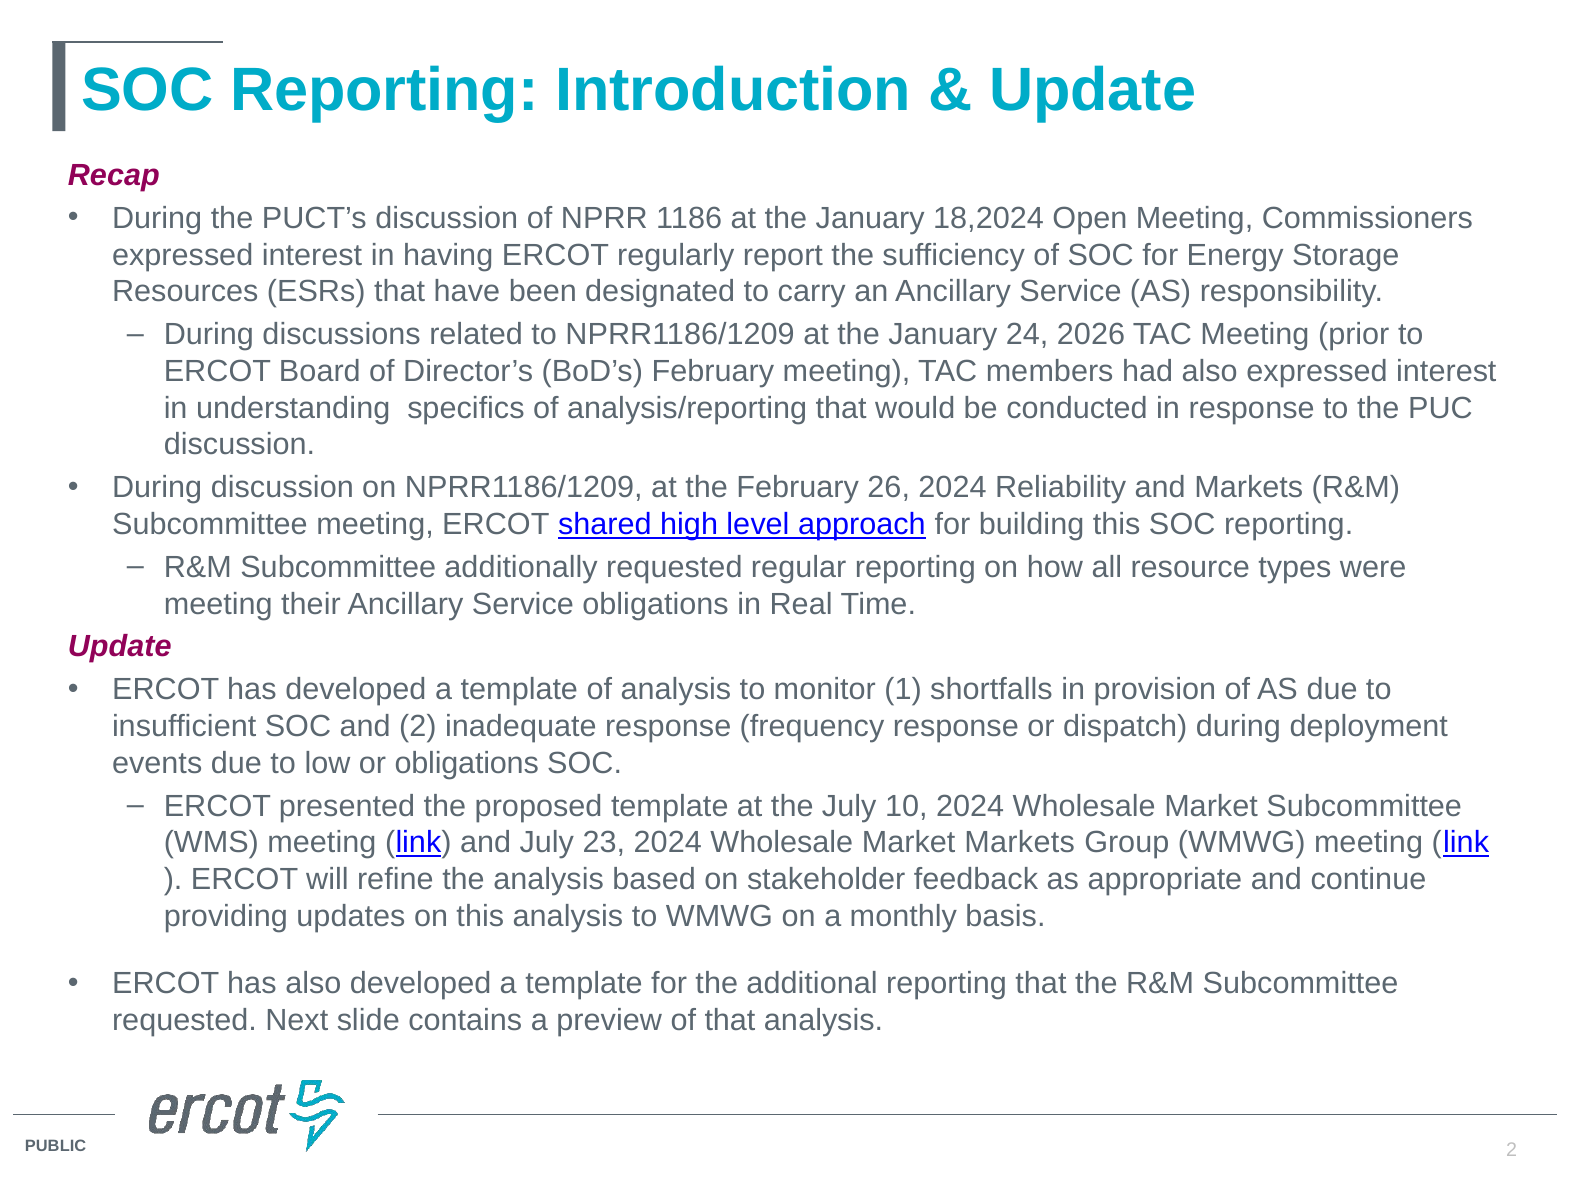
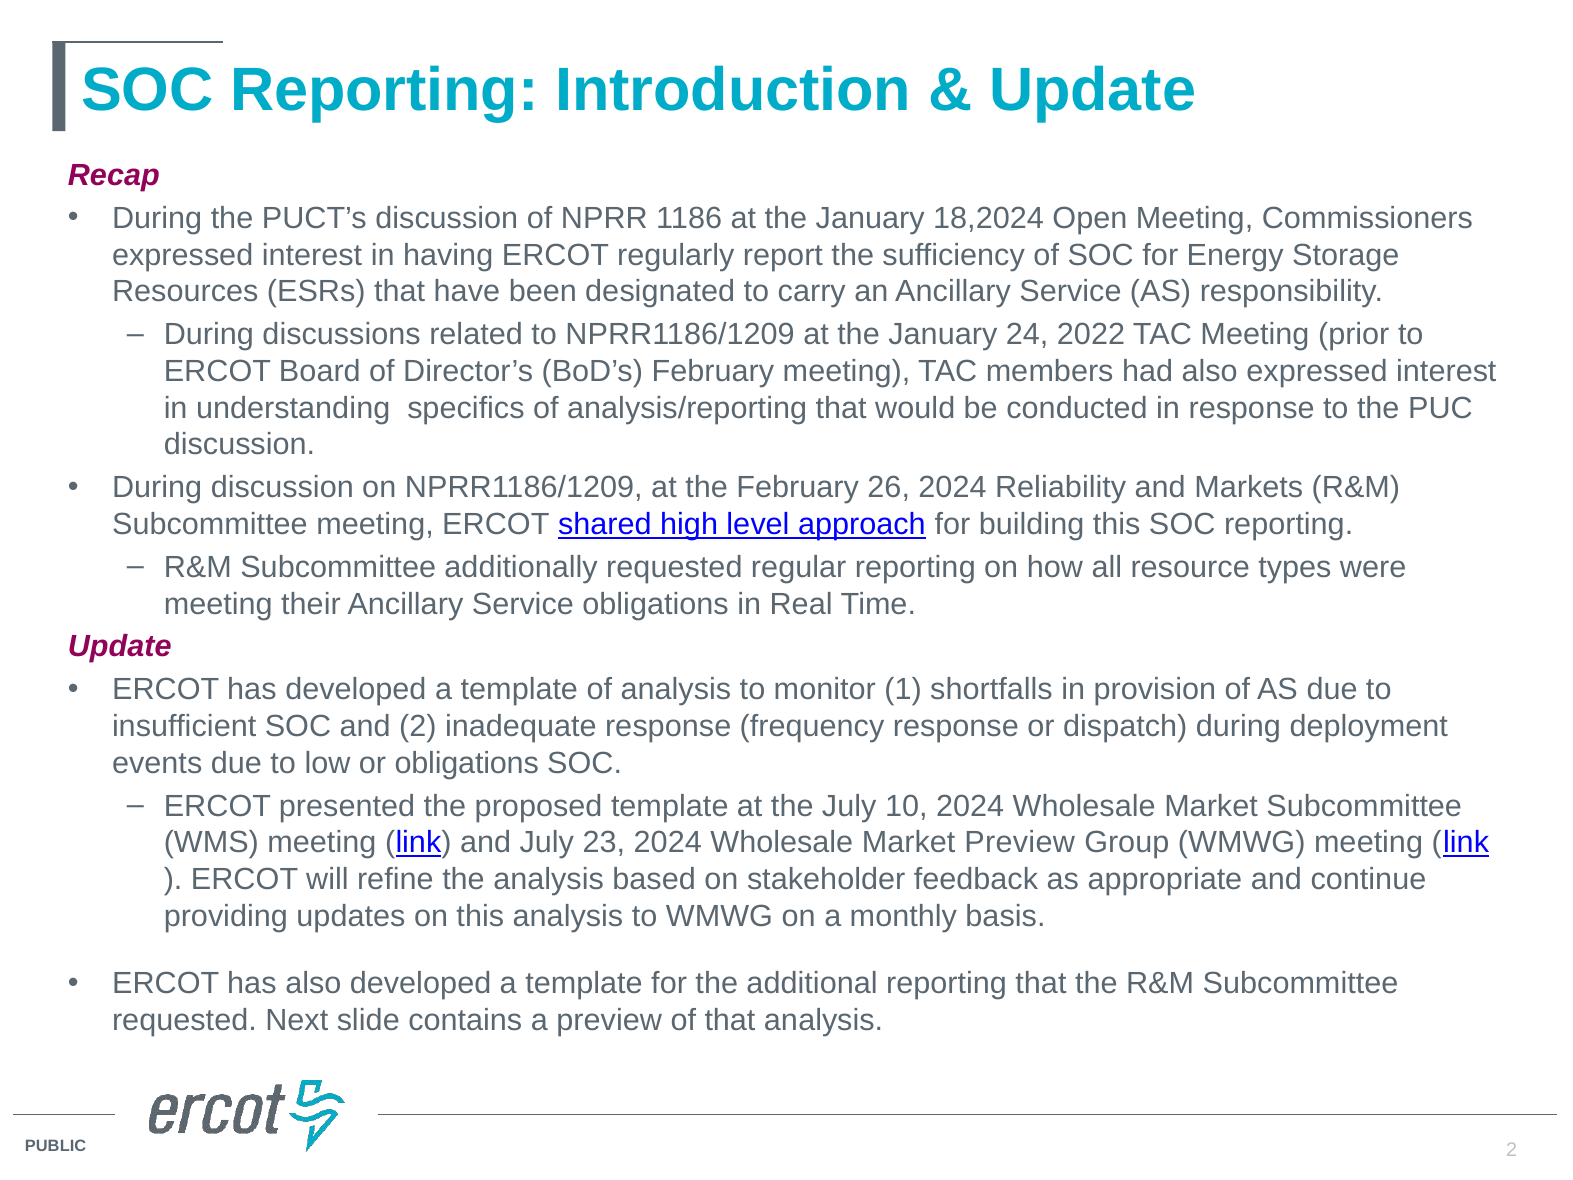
2026: 2026 -> 2022 (1091, 335)
Market Markets: Markets -> Preview (1020, 843)
